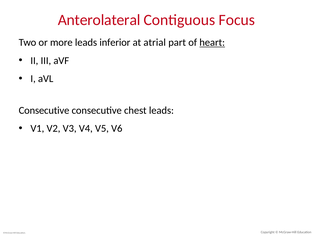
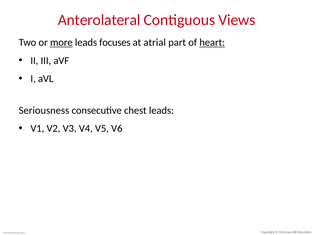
Focus: Focus -> Views (237, 20)
more underline: none -> present (61, 42)
inferior: inferior -> focuses (115, 42)
Consecutive: Consecutive -> Seriousness (44, 110)
